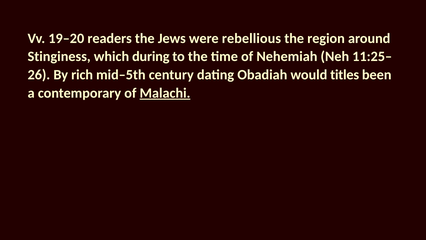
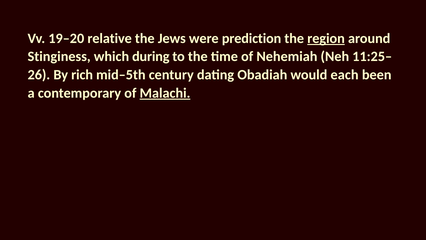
readers: readers -> relative (110, 38)
rebellious: rebellious -> prediction (252, 38)
region underline: none -> present (326, 38)
titles: titles -> each (345, 75)
